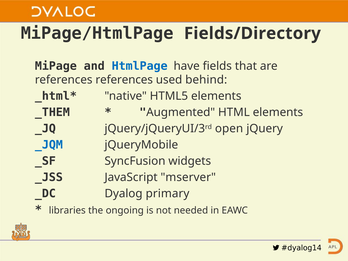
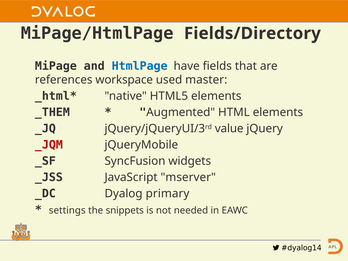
references references: references -> workspace (124, 80)
behind: behind -> master (206, 80)
open: open -> value (229, 129)
_JQM colour: blue -> red (49, 145)
libraries: libraries -> settings (67, 210)
ongoing: ongoing -> snippets (125, 210)
